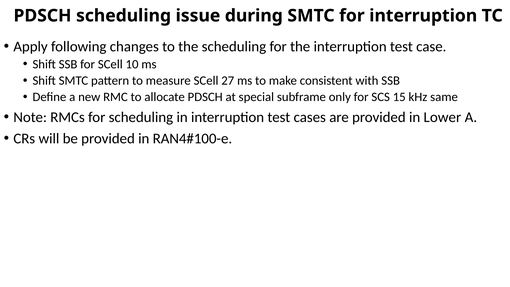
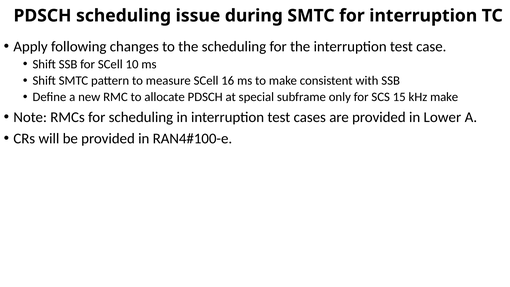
27: 27 -> 16 (228, 81)
kHz same: same -> make (444, 97)
